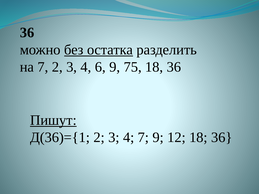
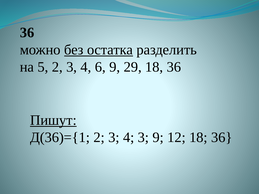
на 7: 7 -> 5 (43, 67)
75: 75 -> 29 (133, 67)
4 7: 7 -> 3 (143, 138)
